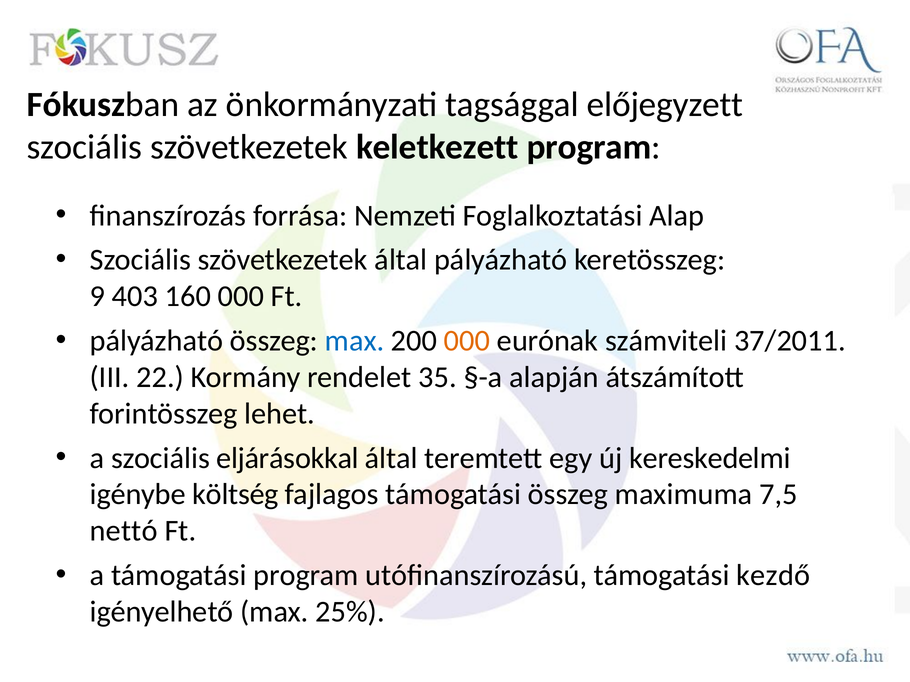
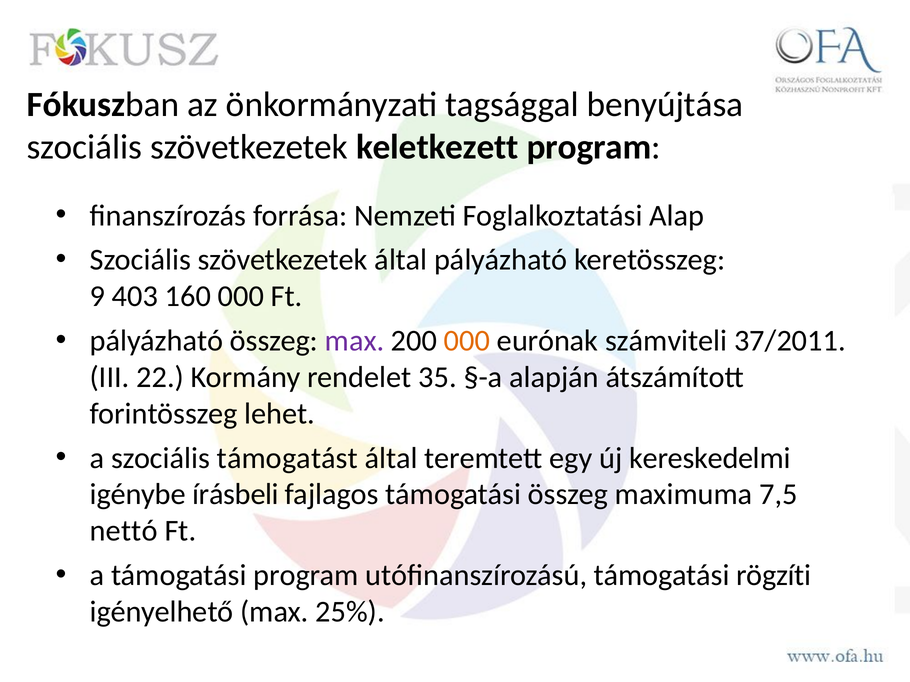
előjegyzett: előjegyzett -> benyújtása (665, 105)
max colour: blue -> purple (355, 341)
eljárásokkal: eljárásokkal -> támogatást (287, 458)
költség: költség -> írásbeli (236, 495)
kezdő: kezdő -> rögzíti (774, 576)
